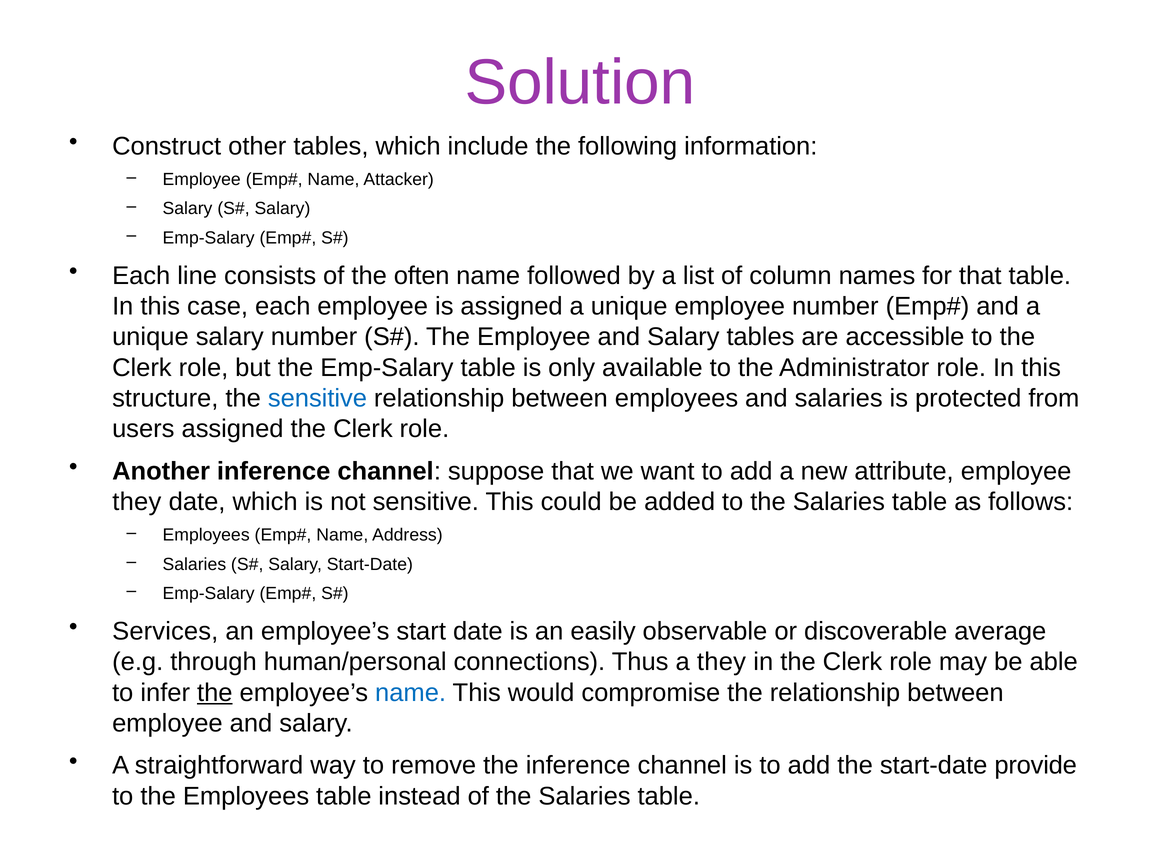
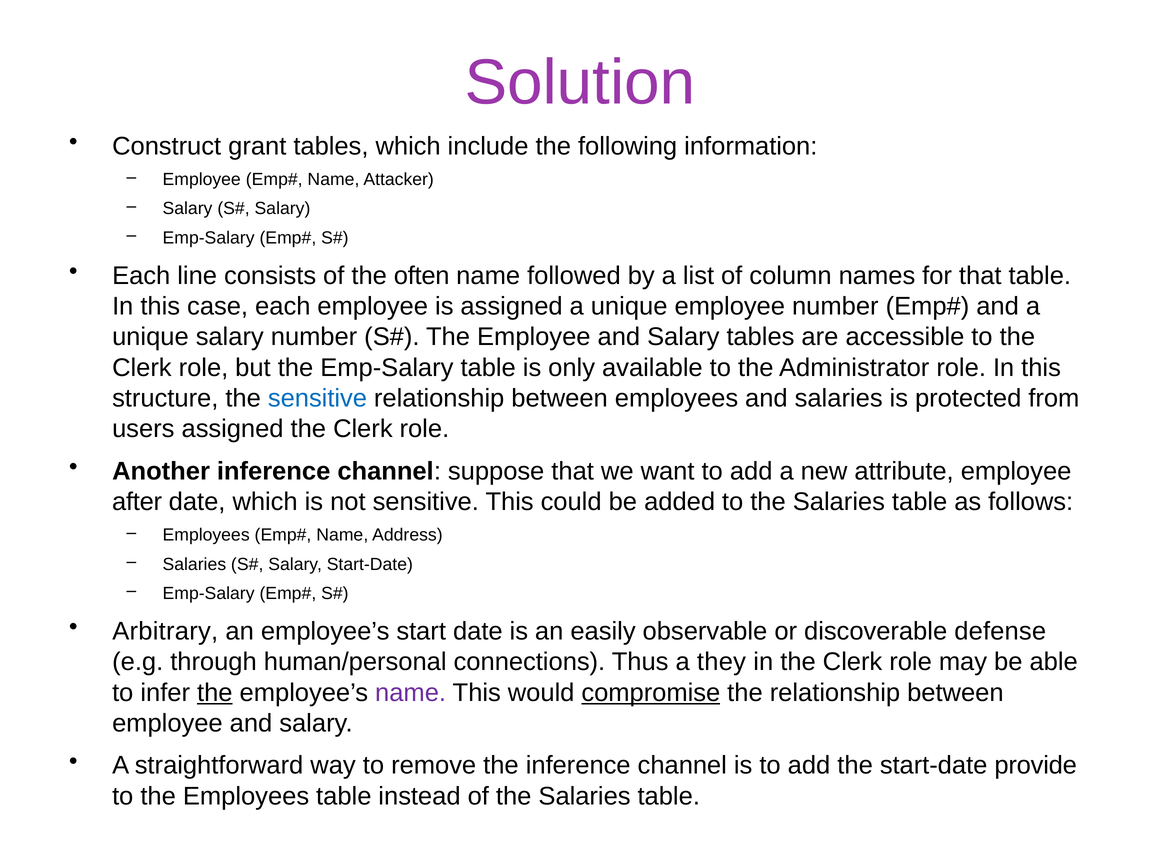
other: other -> grant (257, 146)
they: they -> after (137, 502)
Services: Services -> Arbitrary (165, 632)
average: average -> defense (1000, 632)
name colour: blue -> purple (411, 693)
compromise underline: none -> present (651, 693)
